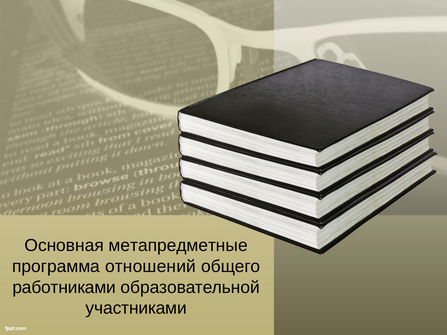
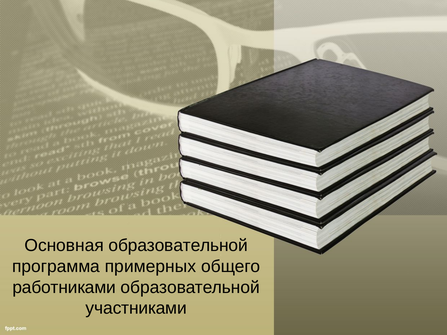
Основная метапредметные: метапредметные -> образовательной (178, 246)
отношений: отношений -> примерных (151, 267)
